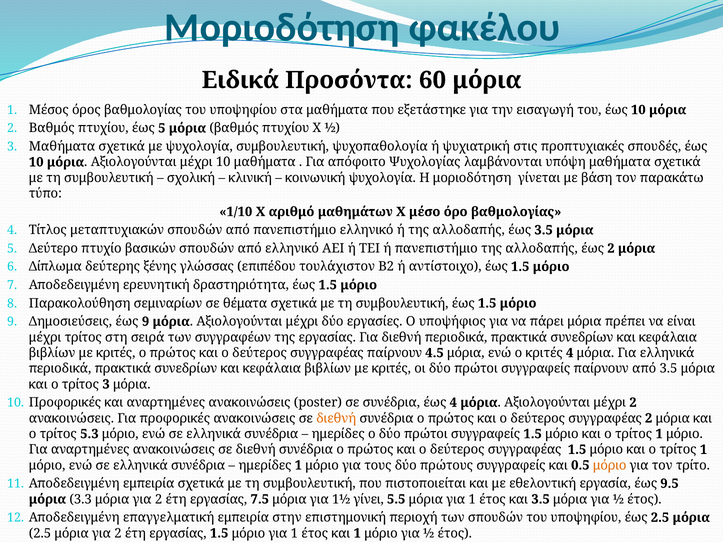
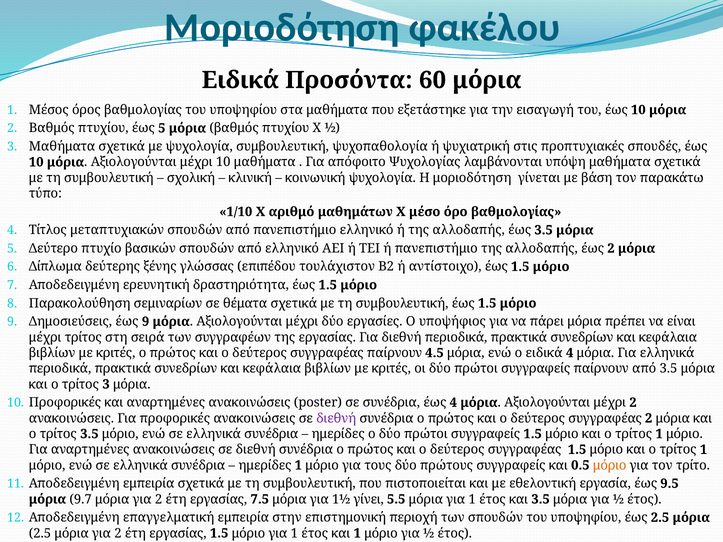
ο κριτές: κριτές -> ειδικά (544, 353)
διεθνή colour: orange -> purple (336, 418)
τρίτος 5.3: 5.3 -> 3.5 (89, 434)
3.3: 3.3 -> 9.7 (81, 499)
